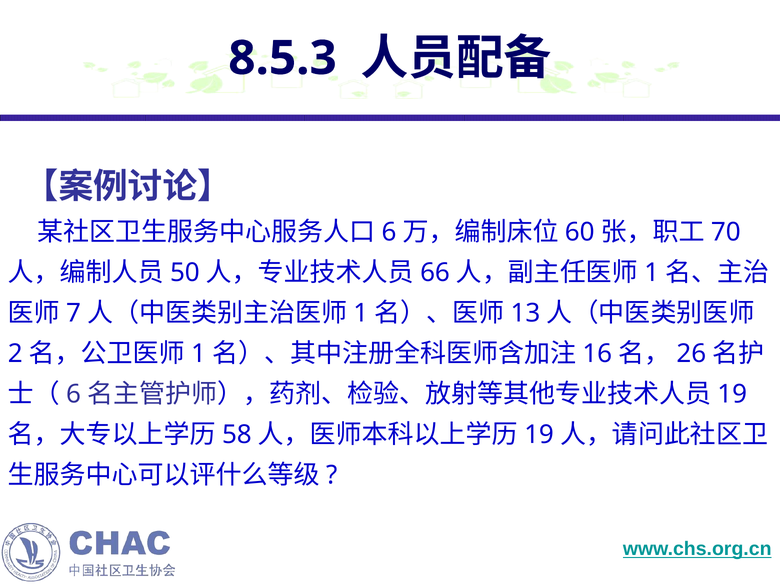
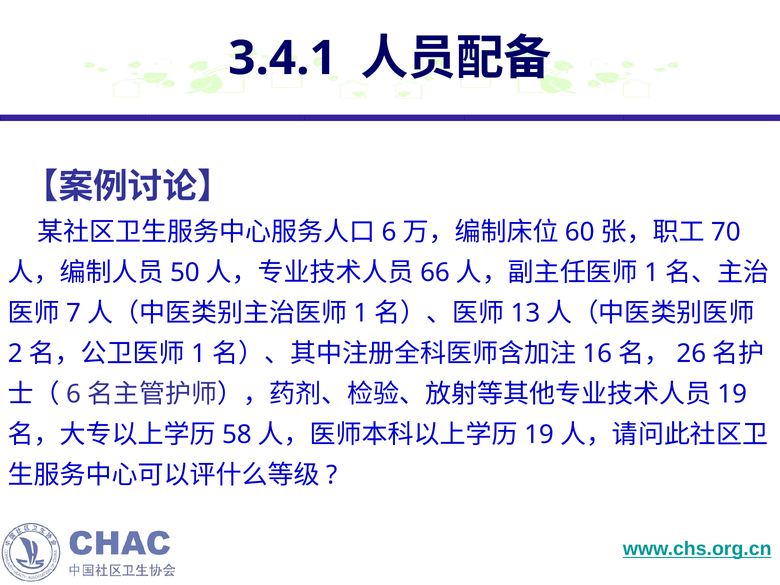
8.5.3: 8.5.3 -> 3.4.1 (283, 58)
